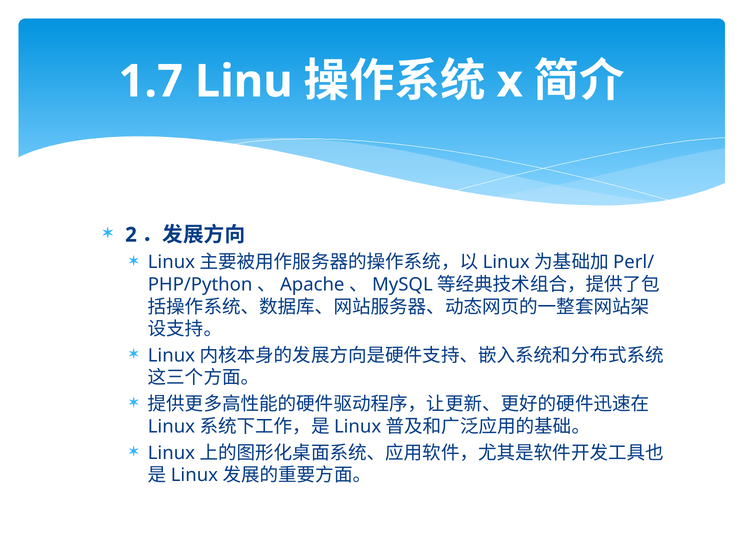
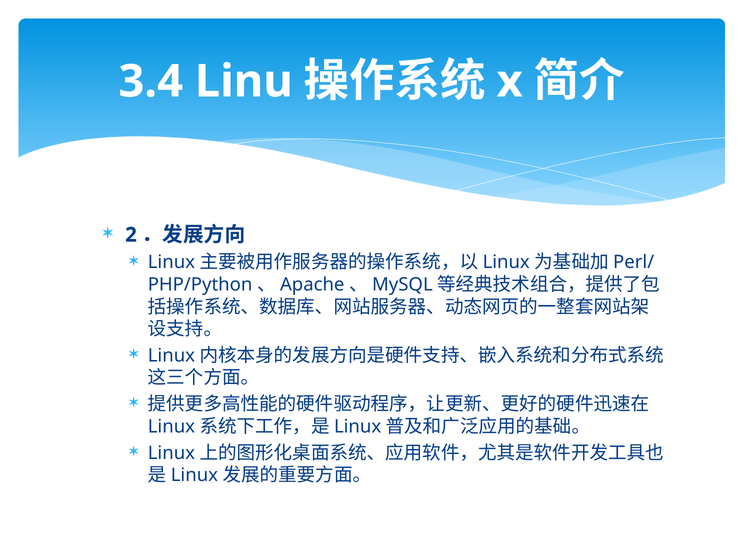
1.7: 1.7 -> 3.4 (151, 82)
